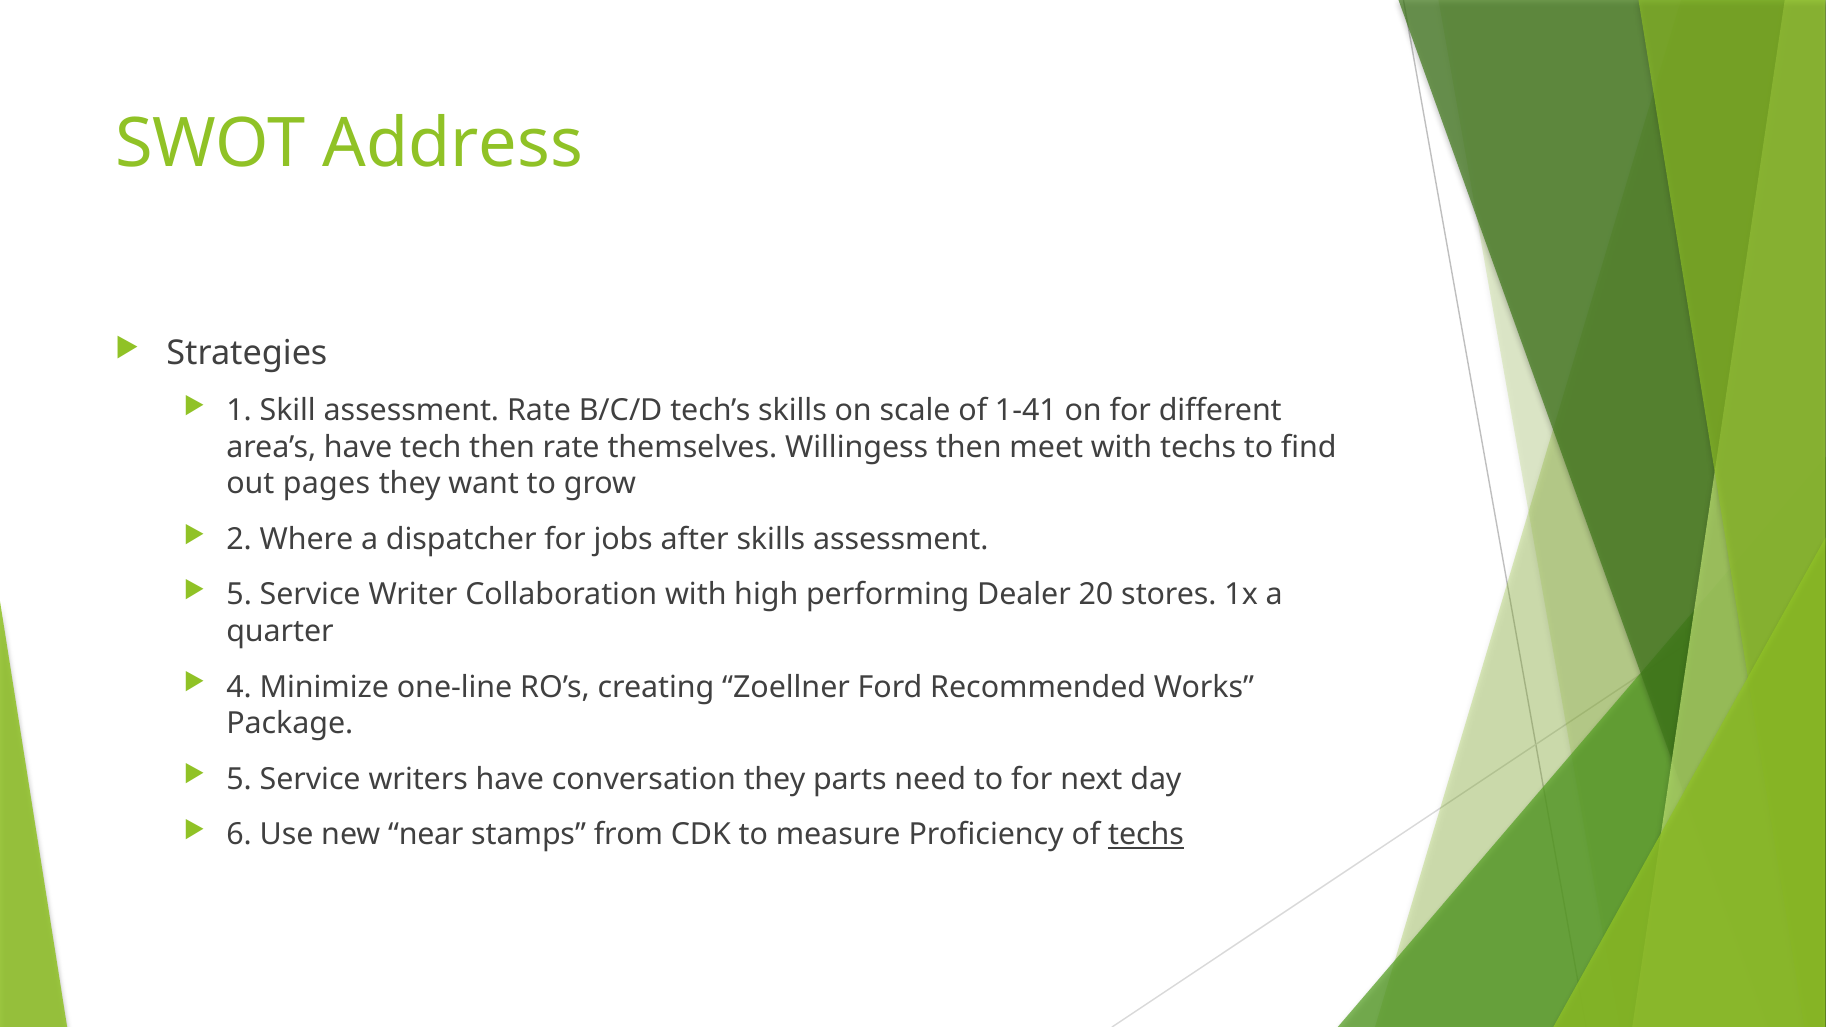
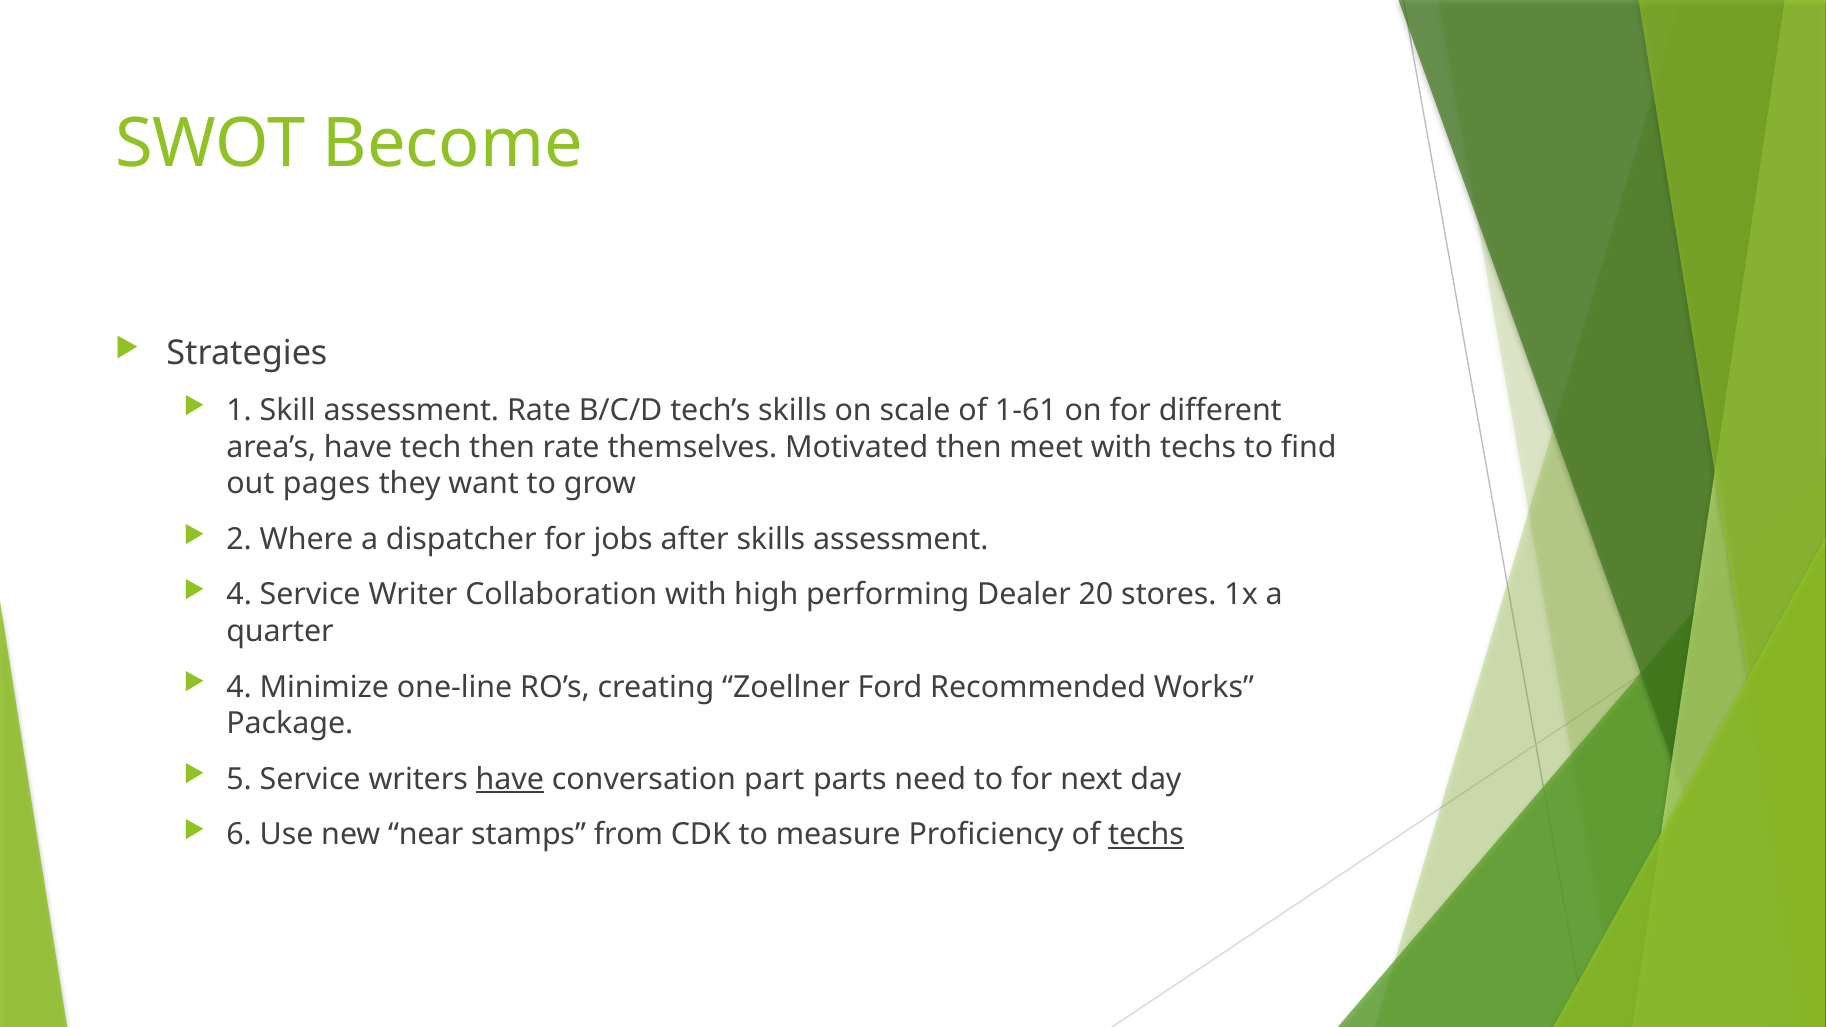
Address: Address -> Become (453, 144)
1-41: 1-41 -> 1-61 (1026, 411)
Willingess: Willingess -> Motivated (857, 447)
5: 5 -> 4 (239, 595)
have underline: none -> present (510, 779)
conversation they: they -> part (774, 779)
